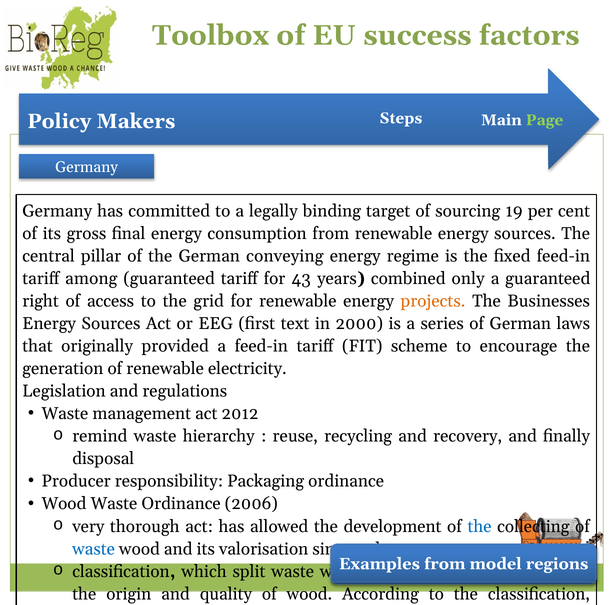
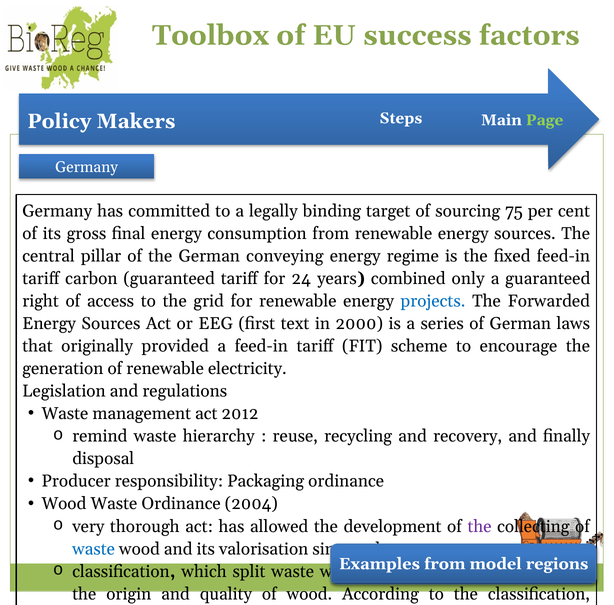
19: 19 -> 75 (514, 211)
among: among -> carbon (91, 278)
43: 43 -> 24 (301, 278)
projects colour: orange -> blue (433, 301)
Businesses: Businesses -> Forwarded (549, 301)
2006: 2006 -> 2004 (251, 503)
the colour: blue -> purple (480, 526)
